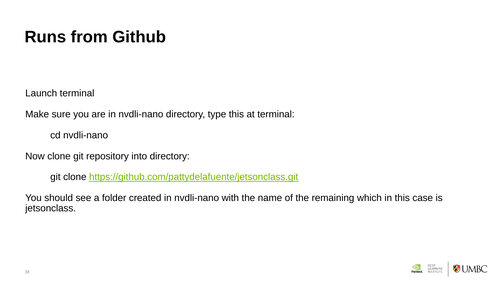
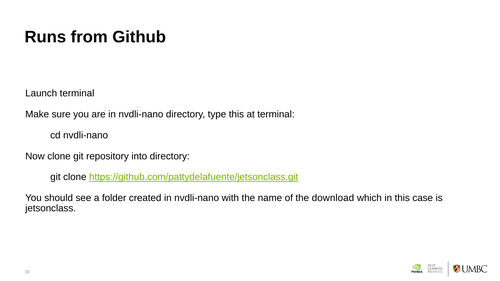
remaining: remaining -> download (333, 198)
